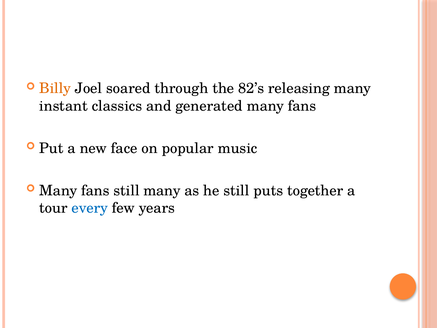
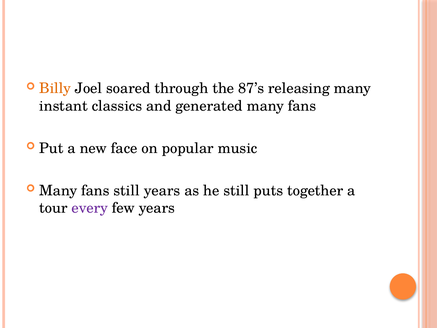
82’s: 82’s -> 87’s (251, 88)
still many: many -> years (162, 190)
every colour: blue -> purple (90, 208)
